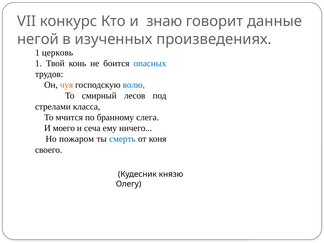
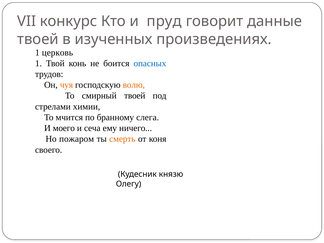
знаю: знаю -> пруд (164, 21)
негой: негой -> твоей (38, 39)
волю colour: blue -> orange (134, 85)
смирный лесов: лесов -> твоей (135, 96)
класса: класса -> химии (87, 107)
смерть colour: blue -> orange (122, 139)
